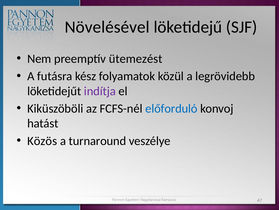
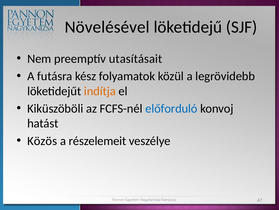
ütemezést: ütemezést -> utasításait (136, 59)
indítja colour: purple -> orange (100, 91)
turnaround: turnaround -> részelemeit (97, 140)
